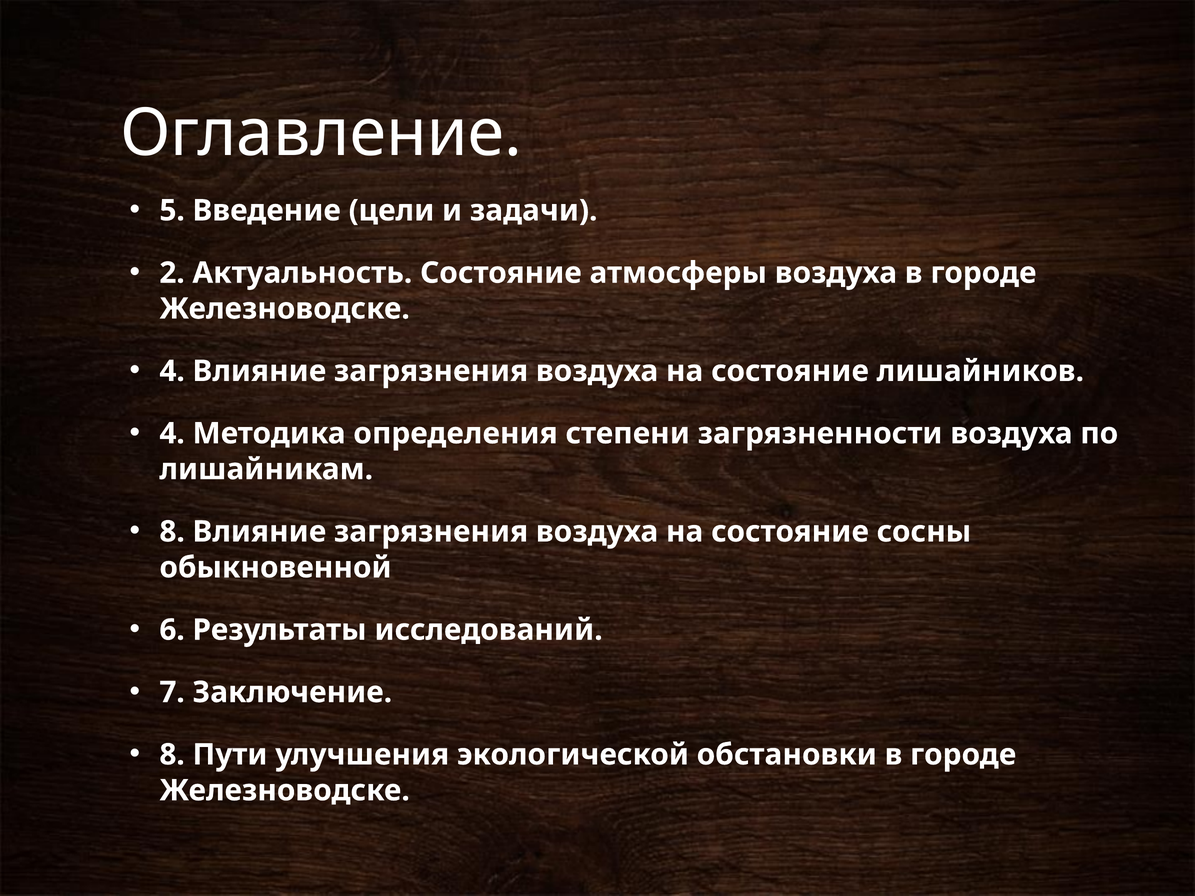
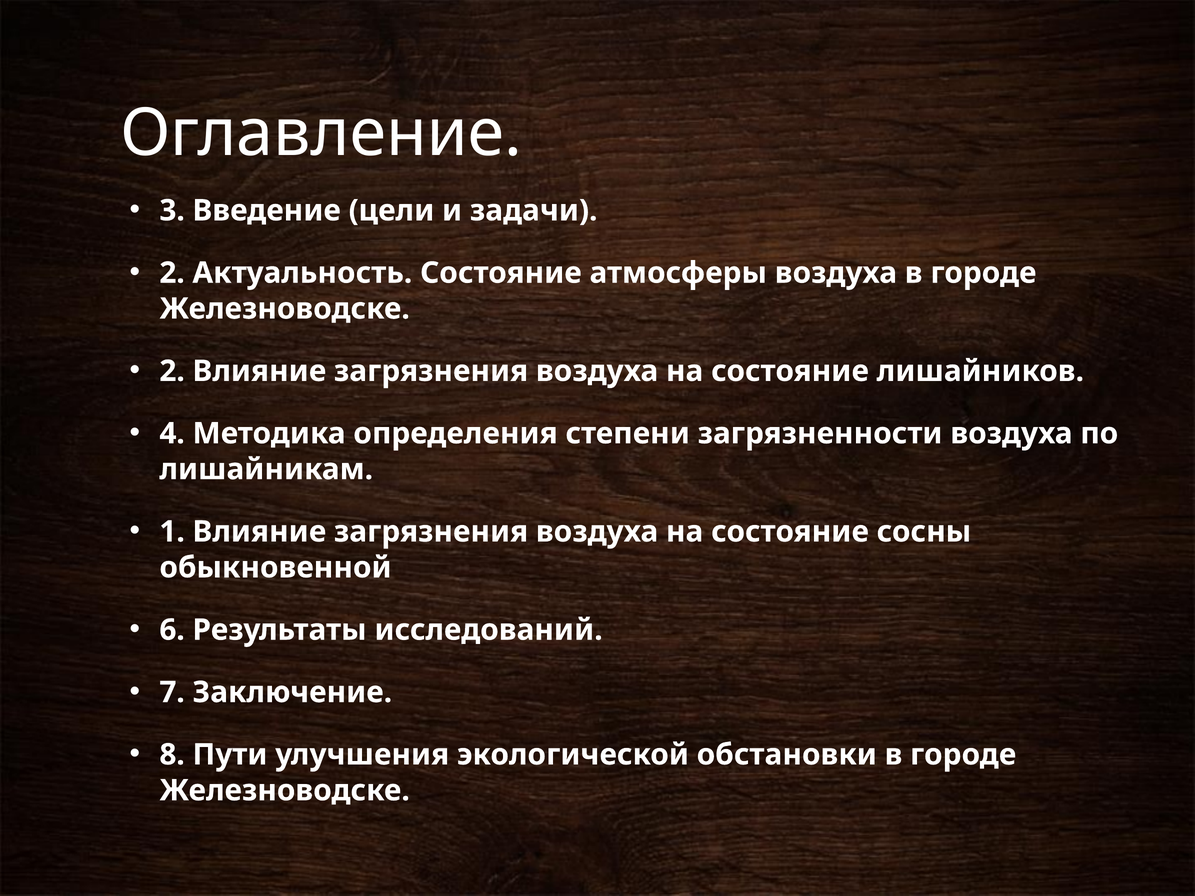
5: 5 -> 3 (172, 211)
4: 4 -> 2 (172, 371)
8: 8 -> 1 (172, 532)
